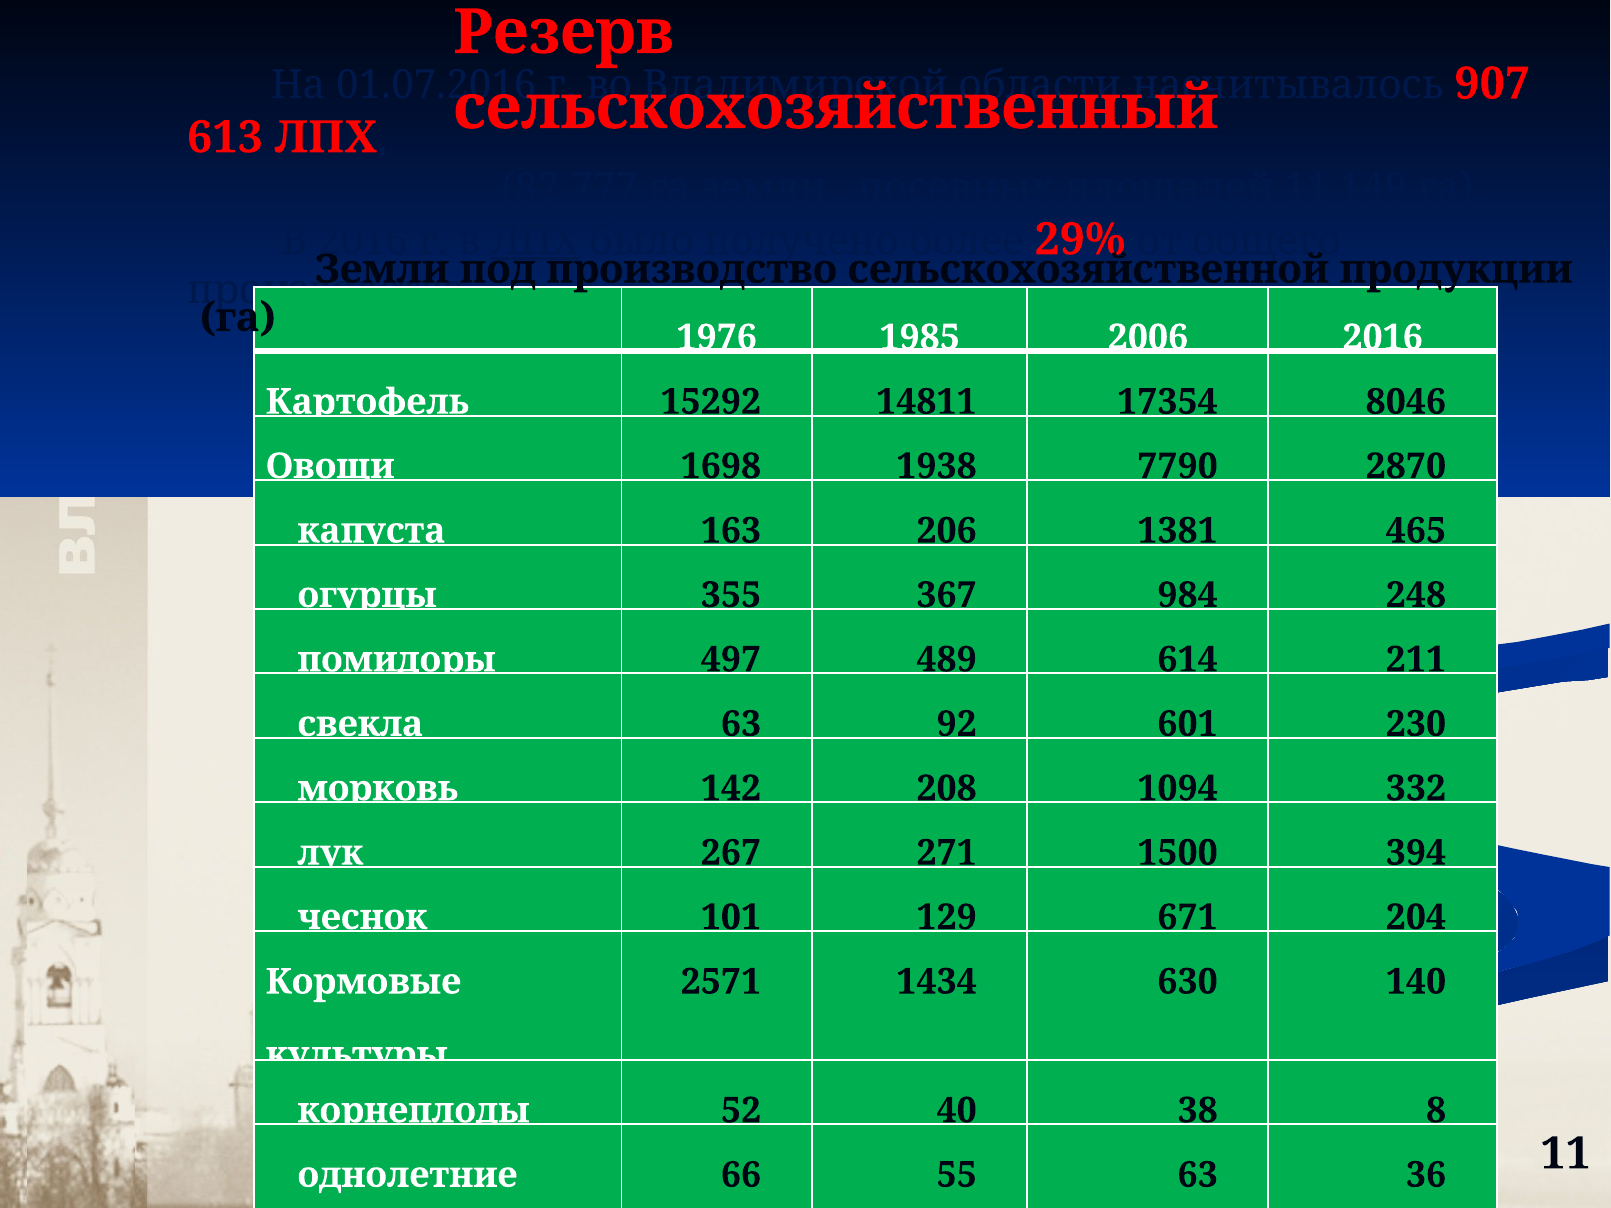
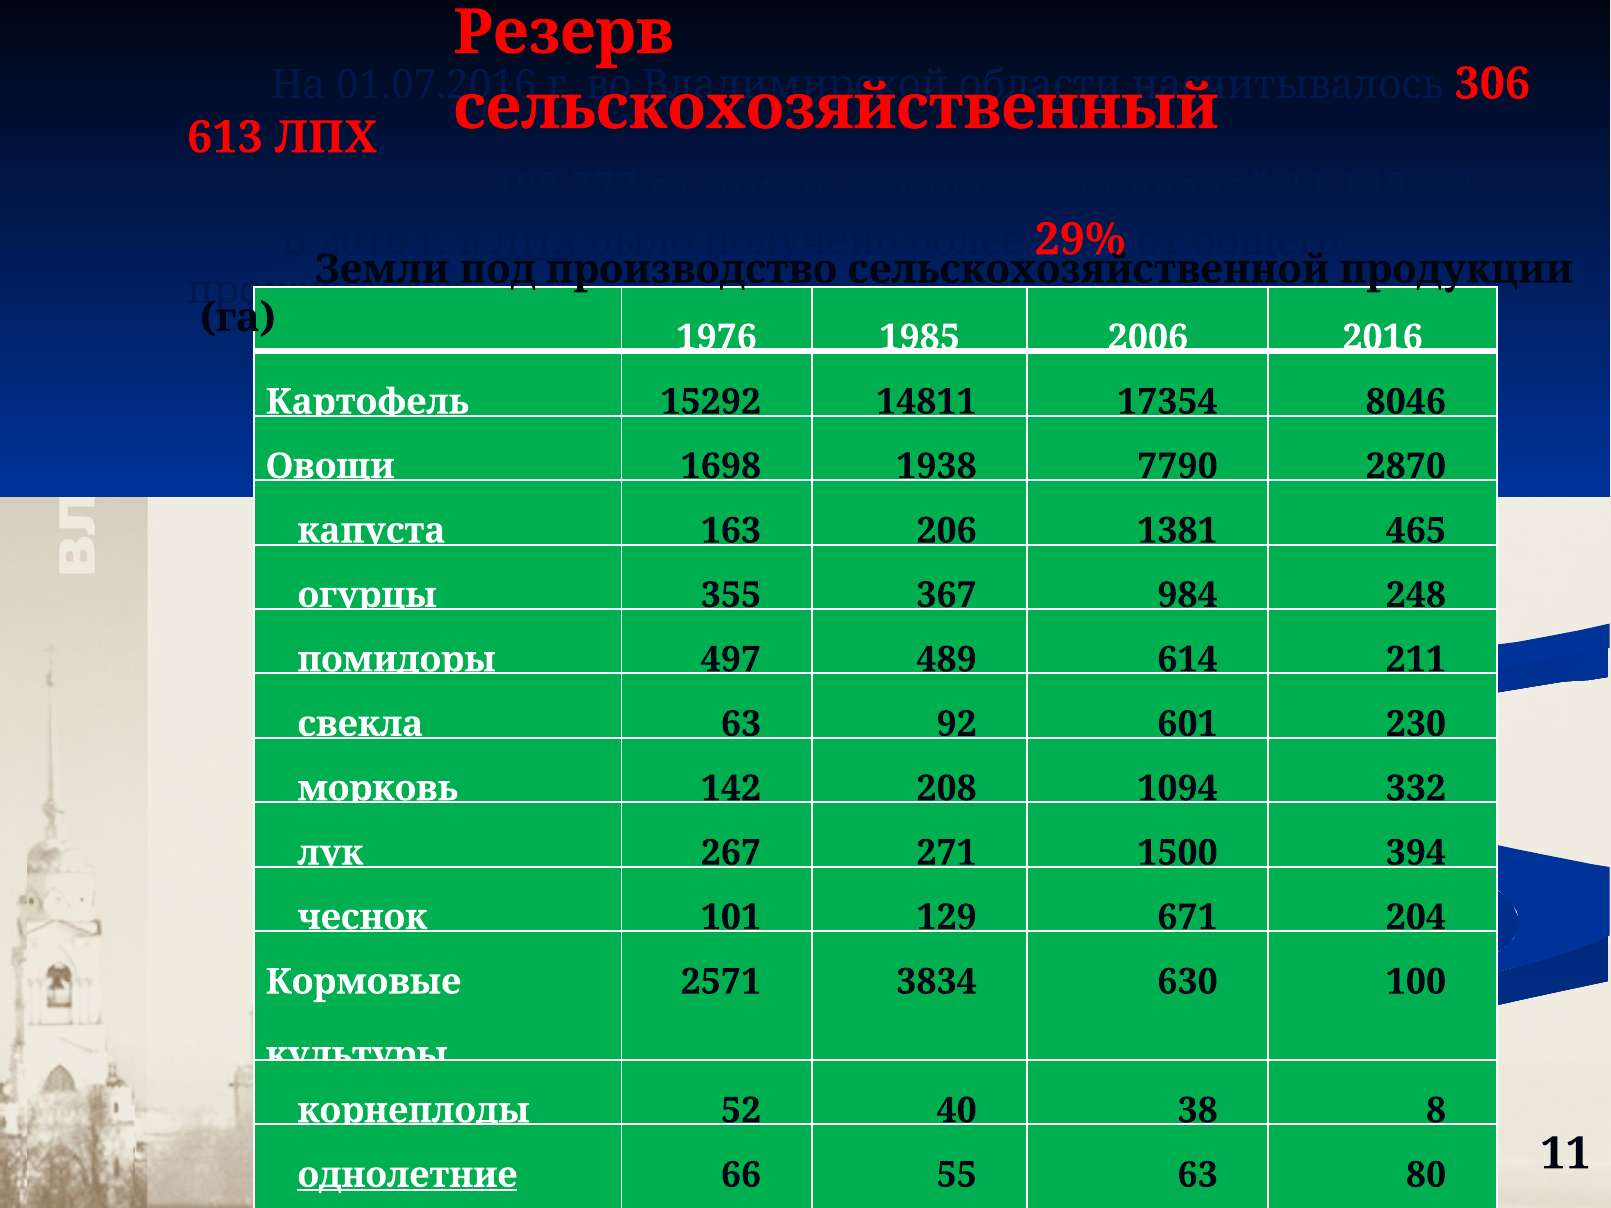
907: 907 -> 306 (1492, 84)
1434: 1434 -> 3834 (937, 982)
140: 140 -> 100 (1416, 982)
однолетние underline: none -> present (408, 1175)
36: 36 -> 80 (1426, 1175)
